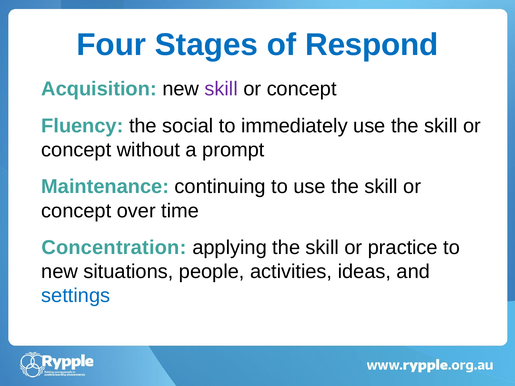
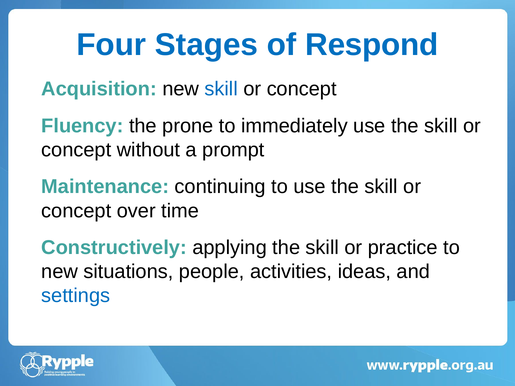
skill colour: purple -> blue (221, 89)
social: social -> prone (188, 126)
Concentration: Concentration -> Constructively (114, 248)
